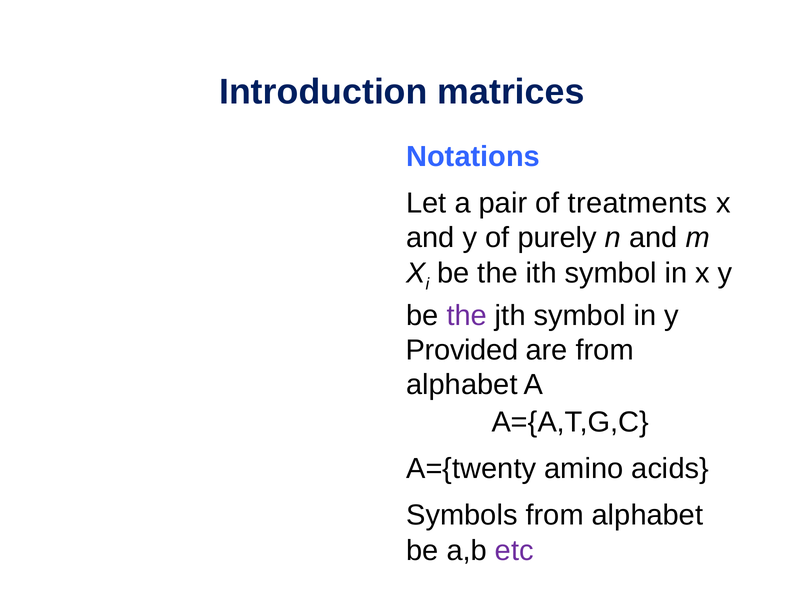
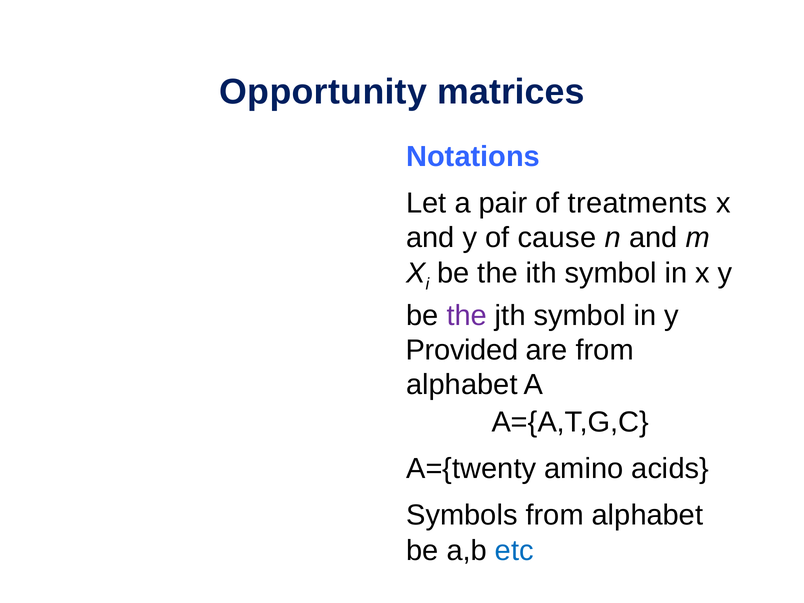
Introduction: Introduction -> Opportunity (323, 92)
purely: purely -> cause (557, 238)
etc colour: purple -> blue (514, 550)
